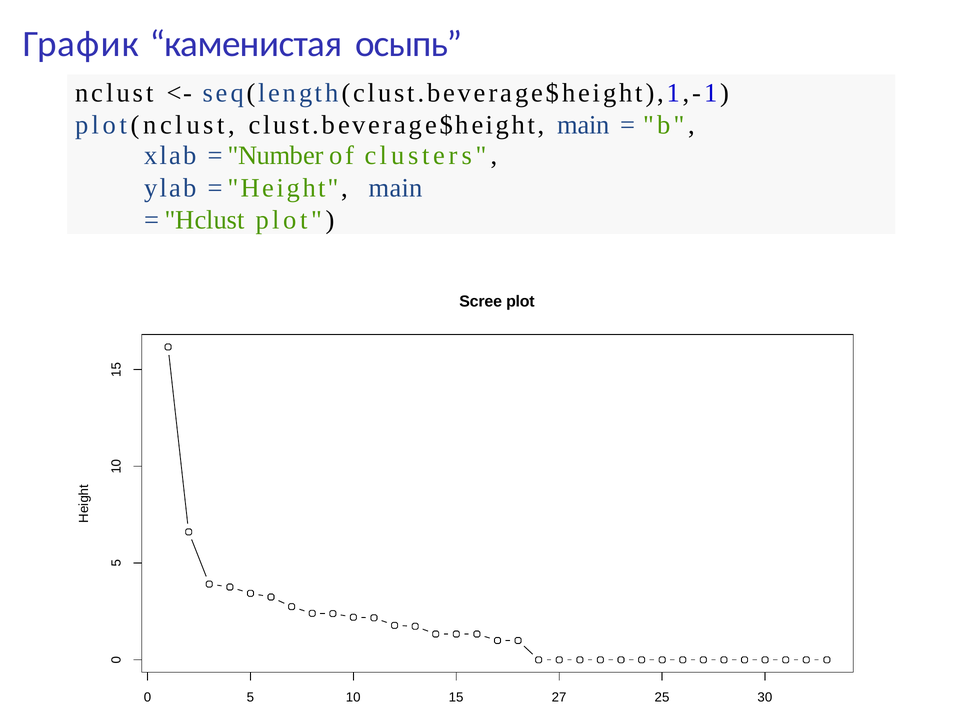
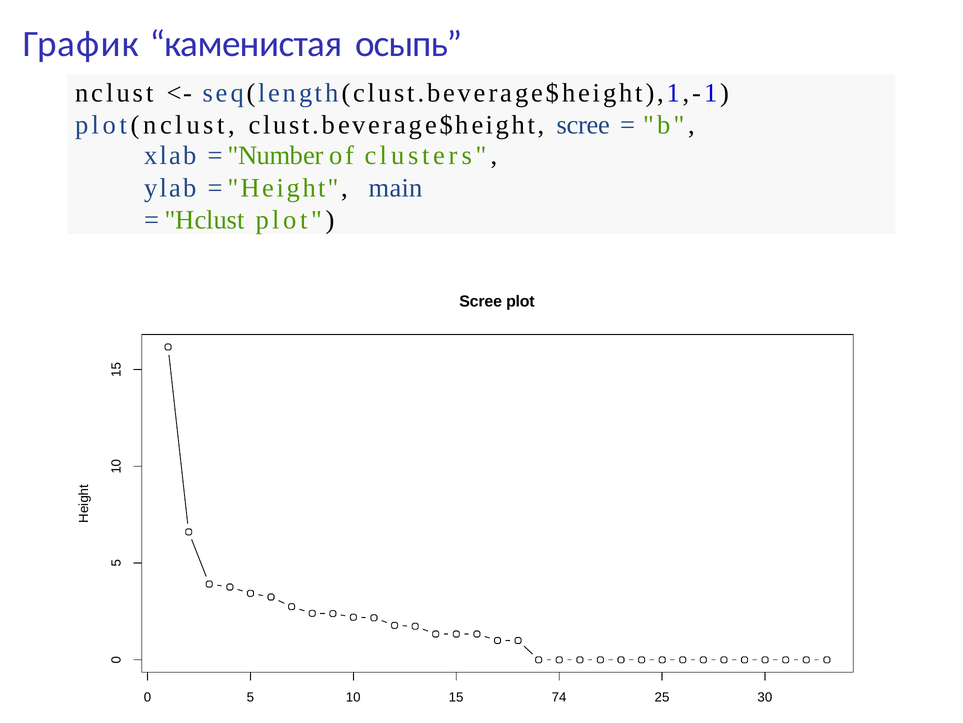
clust.beverage$height main: main -> scree (583, 125)
27: 27 -> 74 (559, 697)
